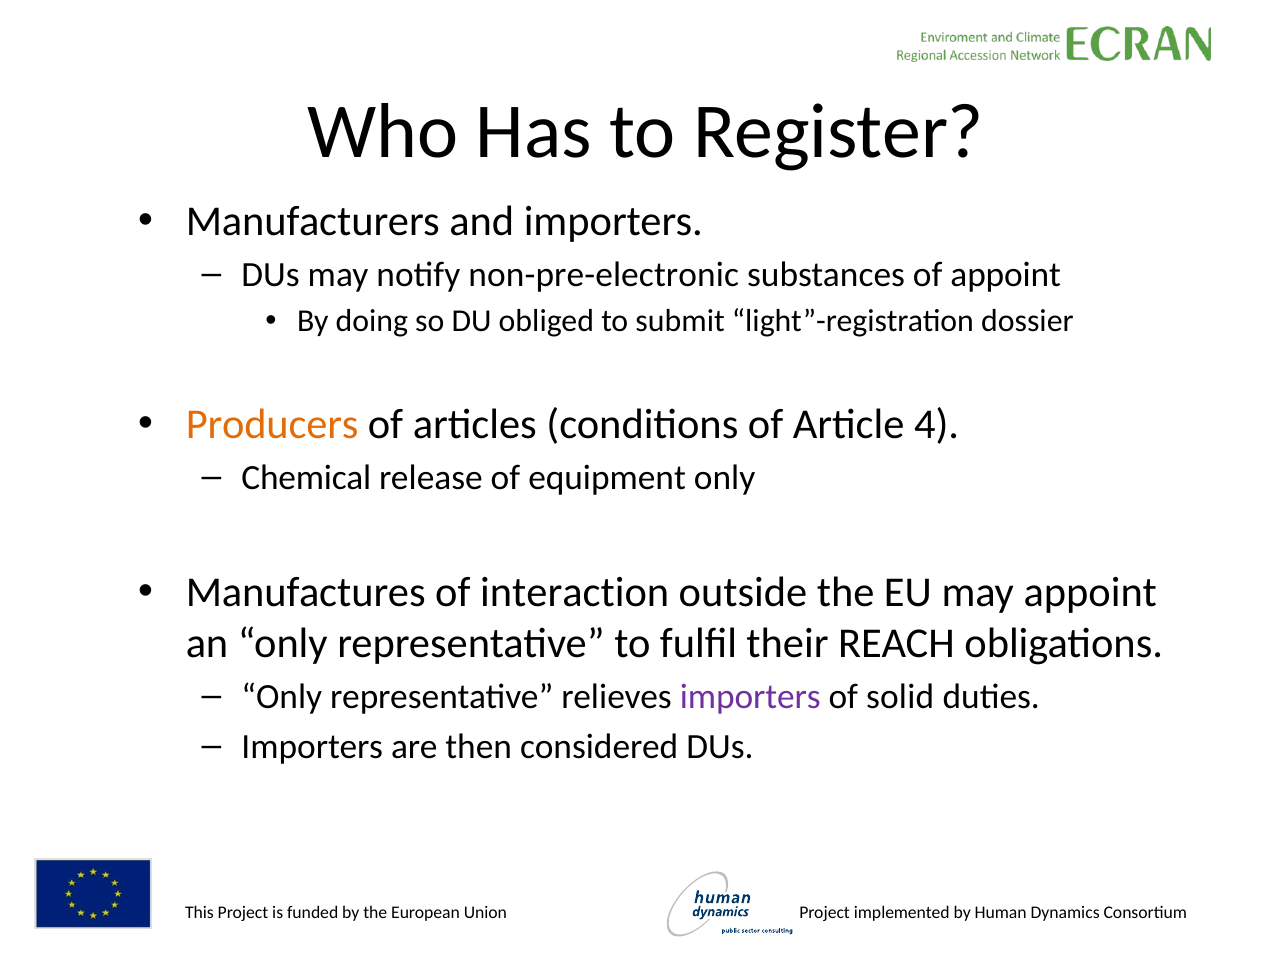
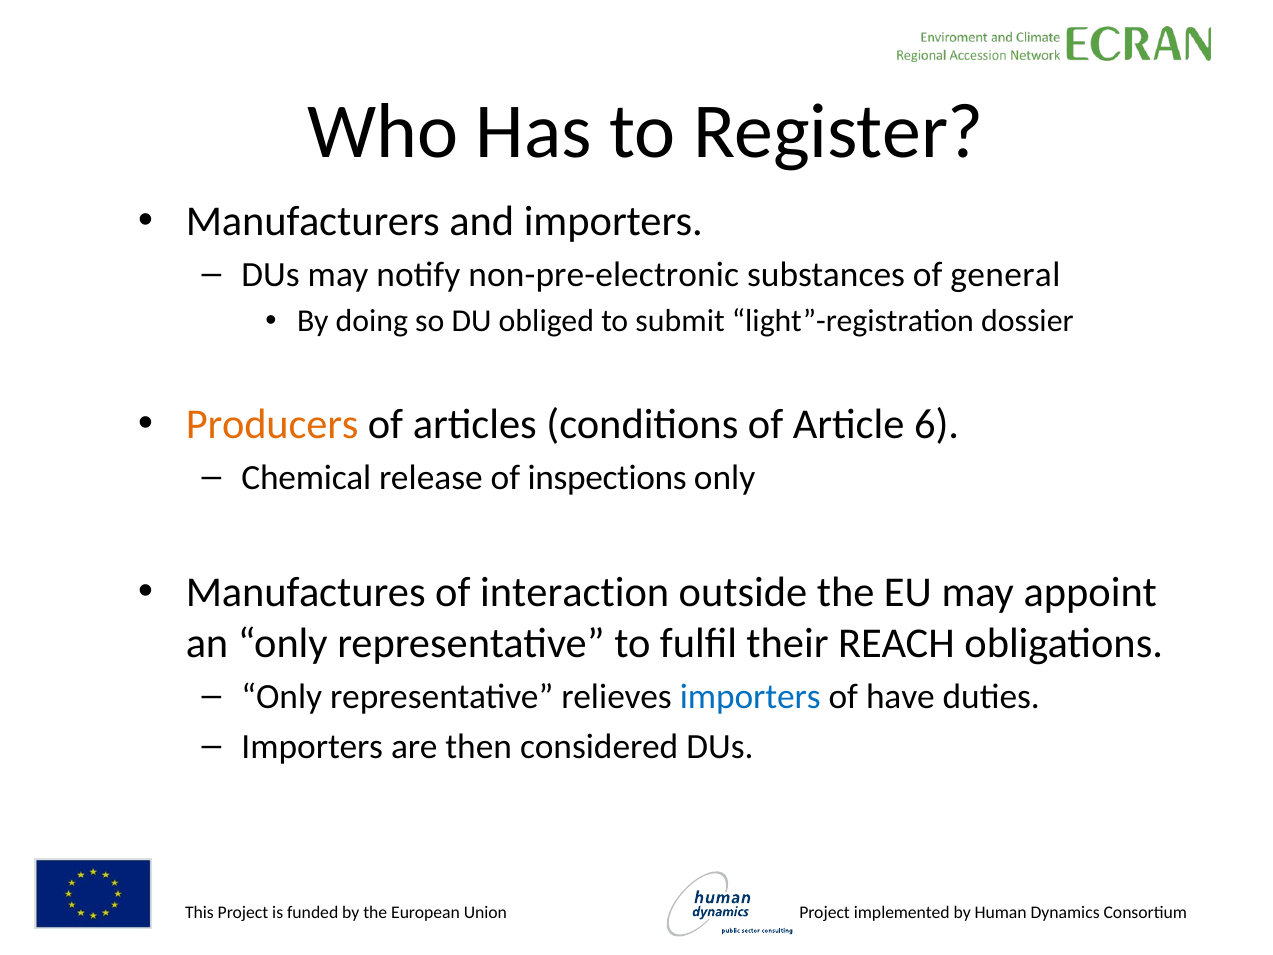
of appoint: appoint -> general (1005, 275)
4: 4 -> 6 (937, 425)
equipment: equipment -> inspections (607, 478)
importers colour: purple -> blue (750, 697)
solid: solid -> have (900, 697)
